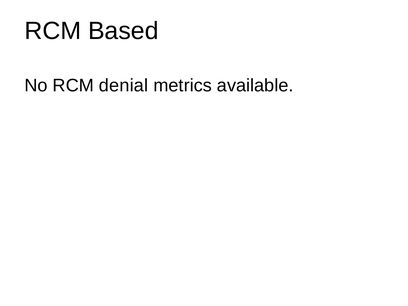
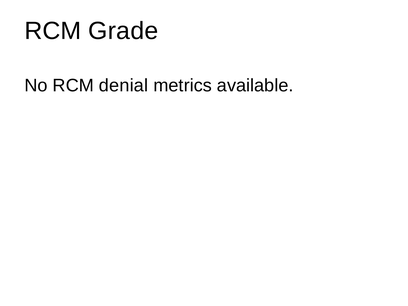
Based: Based -> Grade (123, 31)
